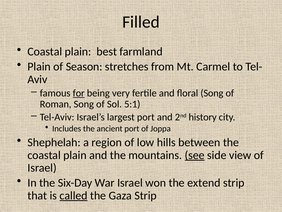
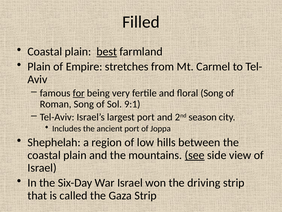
best underline: none -> present (107, 52)
Season: Season -> Empire (84, 67)
5:1: 5:1 -> 9:1 (132, 104)
history: history -> season (203, 117)
extend: extend -> driving (204, 182)
called underline: present -> none (74, 195)
